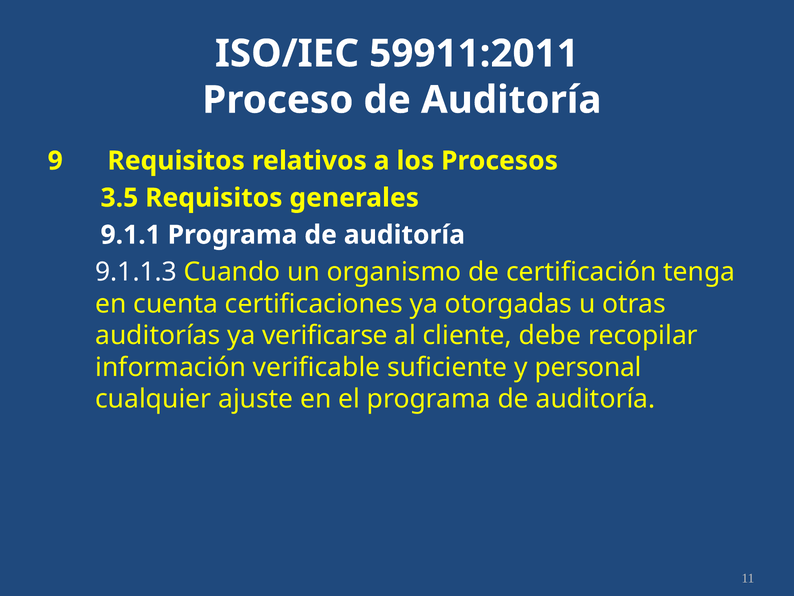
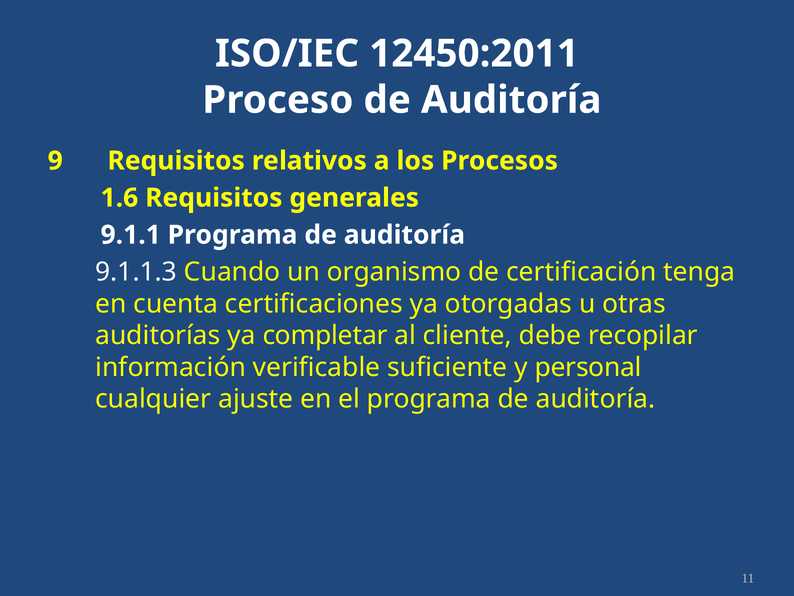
59911:2011: 59911:2011 -> 12450:2011 (474, 54)
3.5: 3.5 -> 1.6 (119, 198)
verificarse: verificarse -> completar (325, 335)
